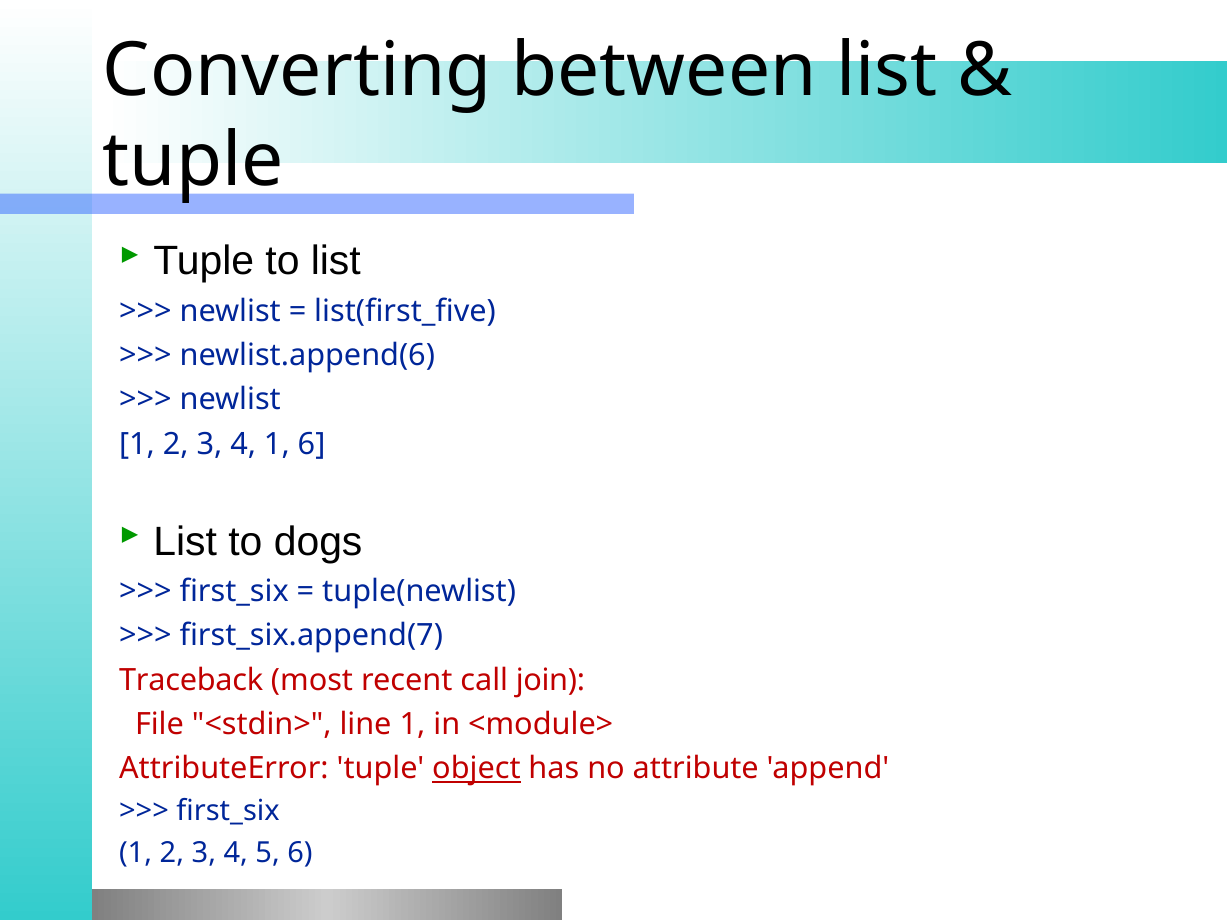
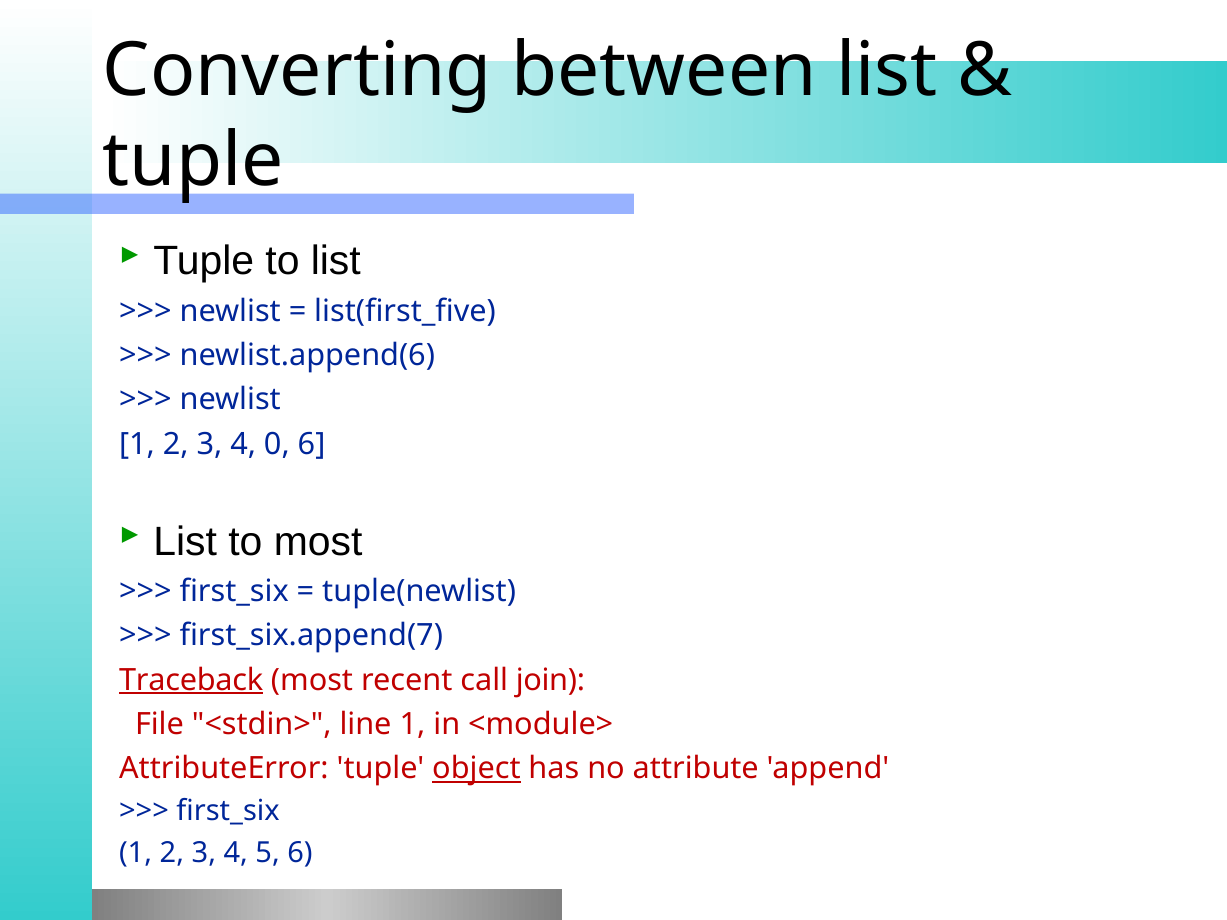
4 1: 1 -> 0 (277, 444)
to dogs: dogs -> most (318, 542)
Traceback underline: none -> present (191, 680)
